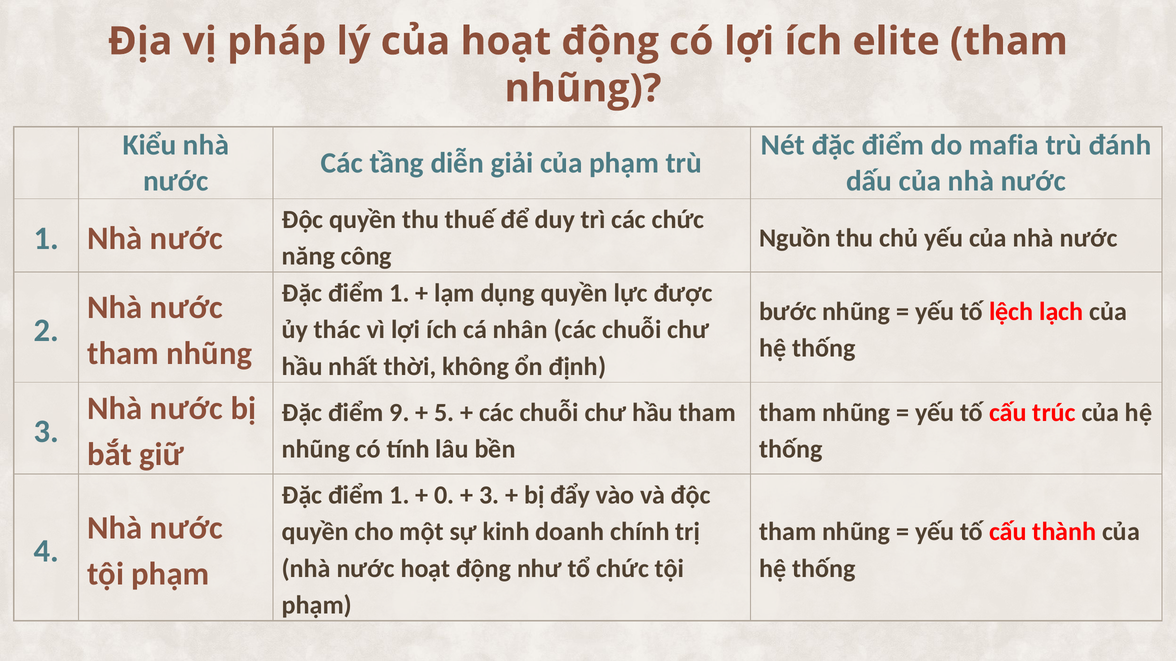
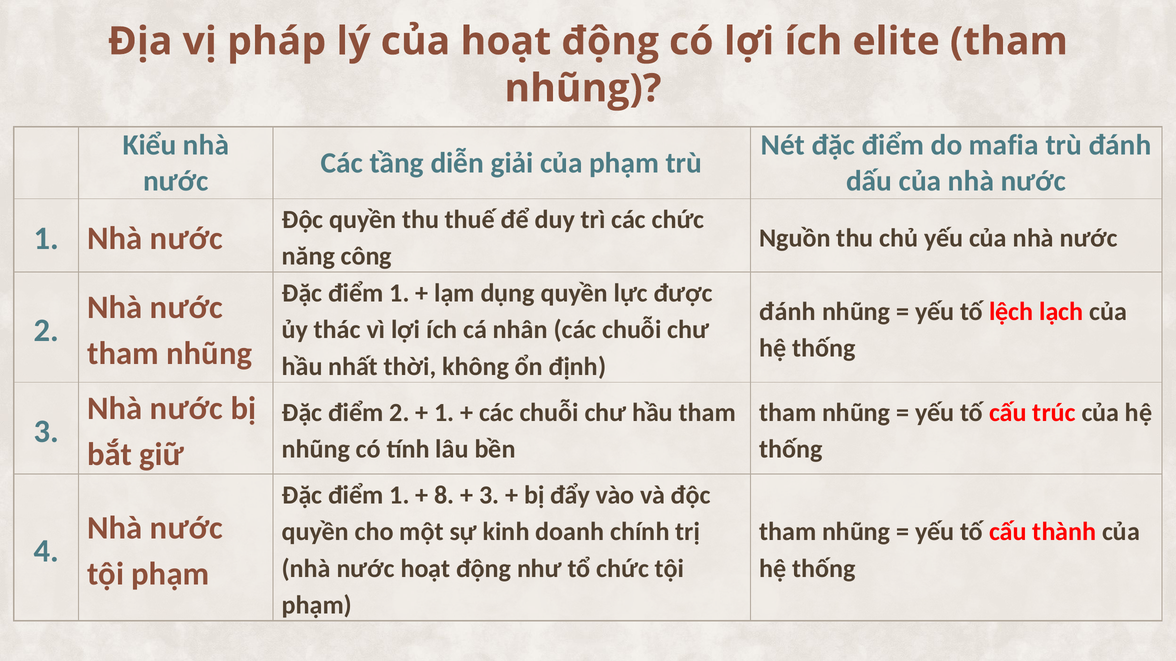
bước: bước -> đánh (788, 312)
điểm 9: 9 -> 2 (400, 413)
5: 5 -> 1 (444, 413)
0: 0 -> 8 (444, 496)
